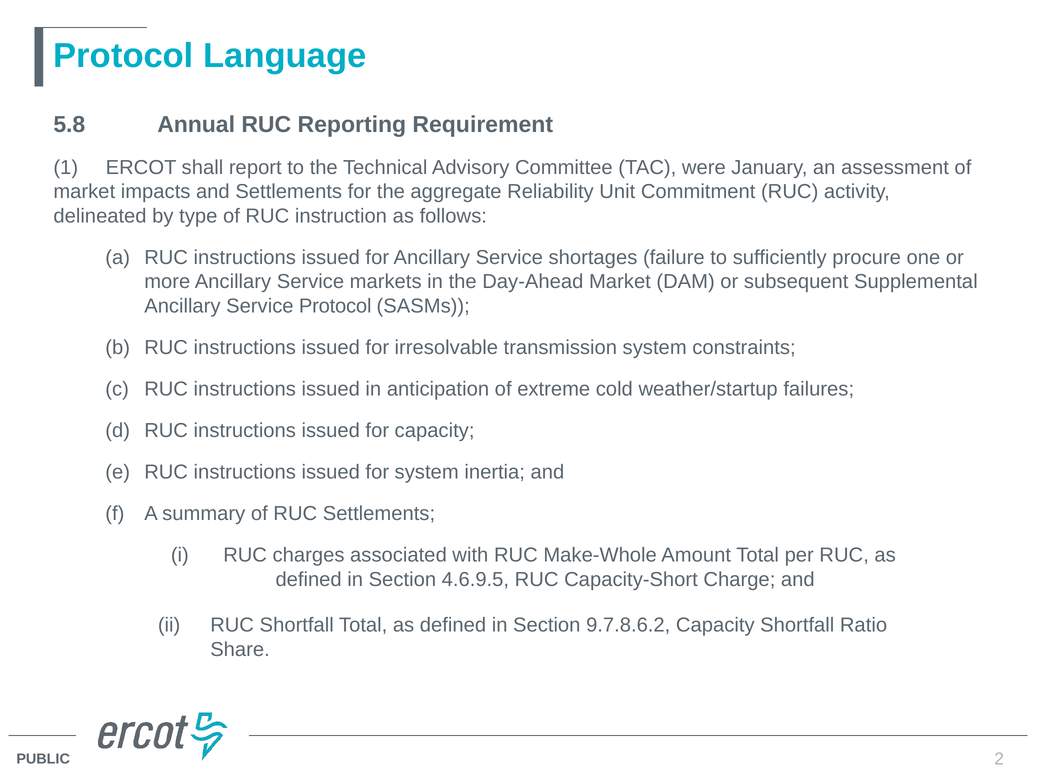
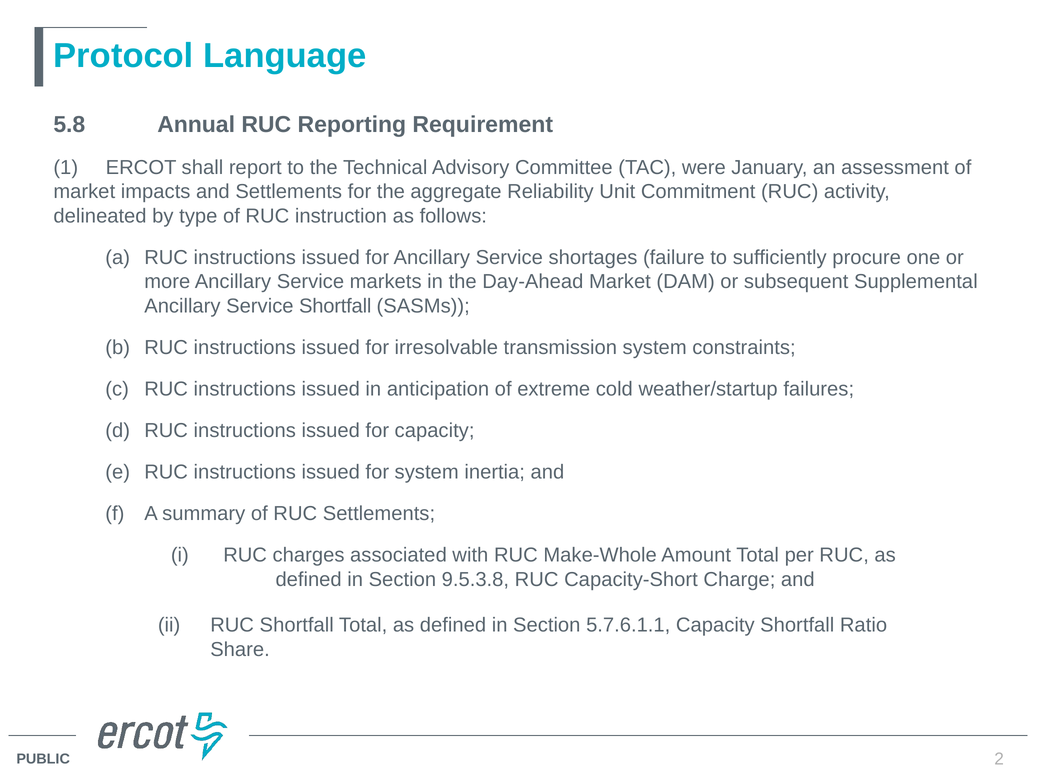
Service Protocol: Protocol -> Shortfall (335, 306)
4.6.9.5: 4.6.9.5 -> 9.5.3.8 (475, 579)
9.7.8.6.2: 9.7.8.6.2 -> 5.7.6.1.1 (628, 625)
